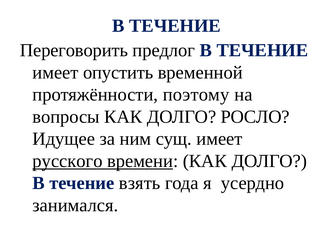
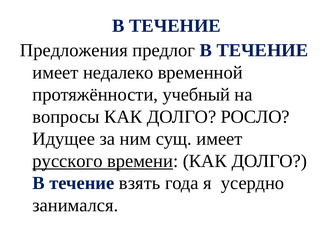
Переговорить: Переговорить -> Предложения (74, 50)
опустить: опустить -> недалеко (118, 73)
поэтому: поэтому -> учебный (196, 95)
